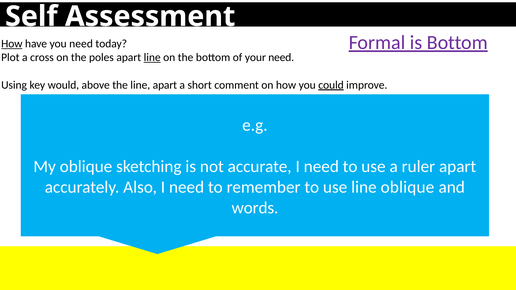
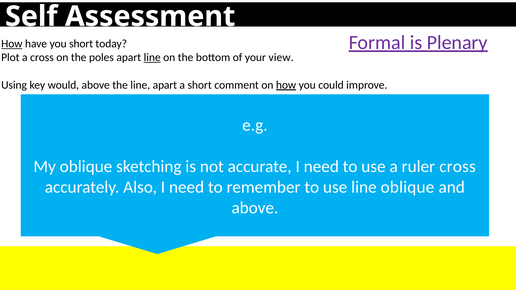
is Bottom: Bottom -> Plenary (457, 43)
you need: need -> short (81, 44)
your need: need -> view (281, 57)
how underline: none -> present (286, 85)
could underline: present -> none (331, 85)
ruler apart: apart -> cross (458, 167)
words: words -> above (255, 208)
